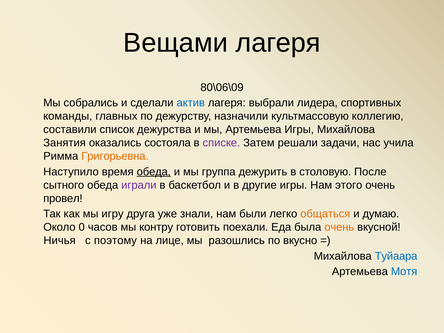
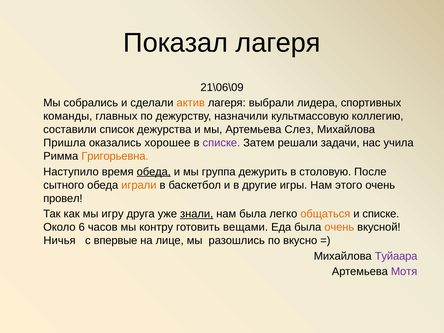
Вещами: Вещами -> Показал (176, 43)
80\06\09: 80\06\09 -> 21\06\09 (222, 87)
актив colour: blue -> orange (191, 103)
Артемьева Игры: Игры -> Слез (299, 130)
Занятия: Занятия -> Пришла (65, 143)
состояла: состояла -> хорошее (168, 143)
играли colour: purple -> orange (139, 185)
знали underline: none -> present (197, 214)
нам были: были -> была (253, 214)
и думаю: думаю -> списке (381, 214)
0: 0 -> 6 (82, 227)
поехали: поехали -> вещами (246, 227)
поэтому: поэтому -> впервые (116, 241)
Туйаара colour: blue -> purple (396, 256)
Мотя colour: blue -> purple (404, 272)
